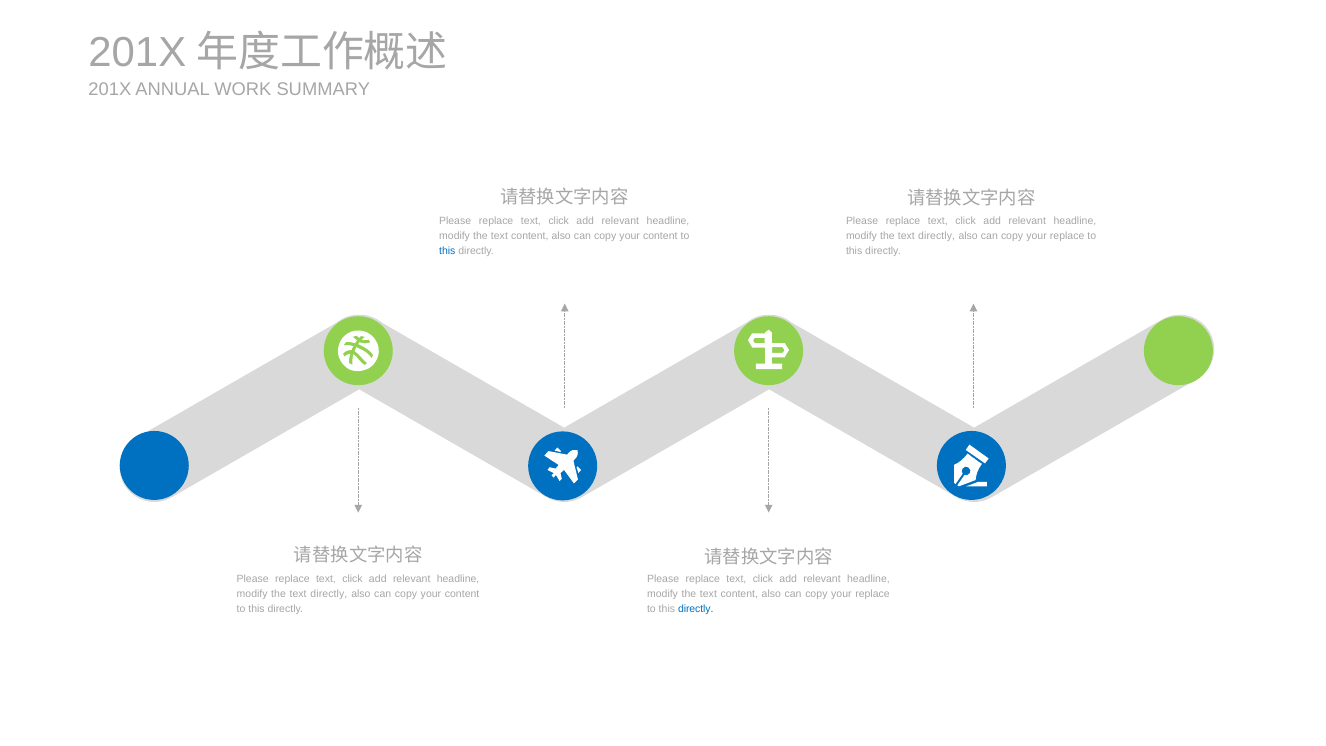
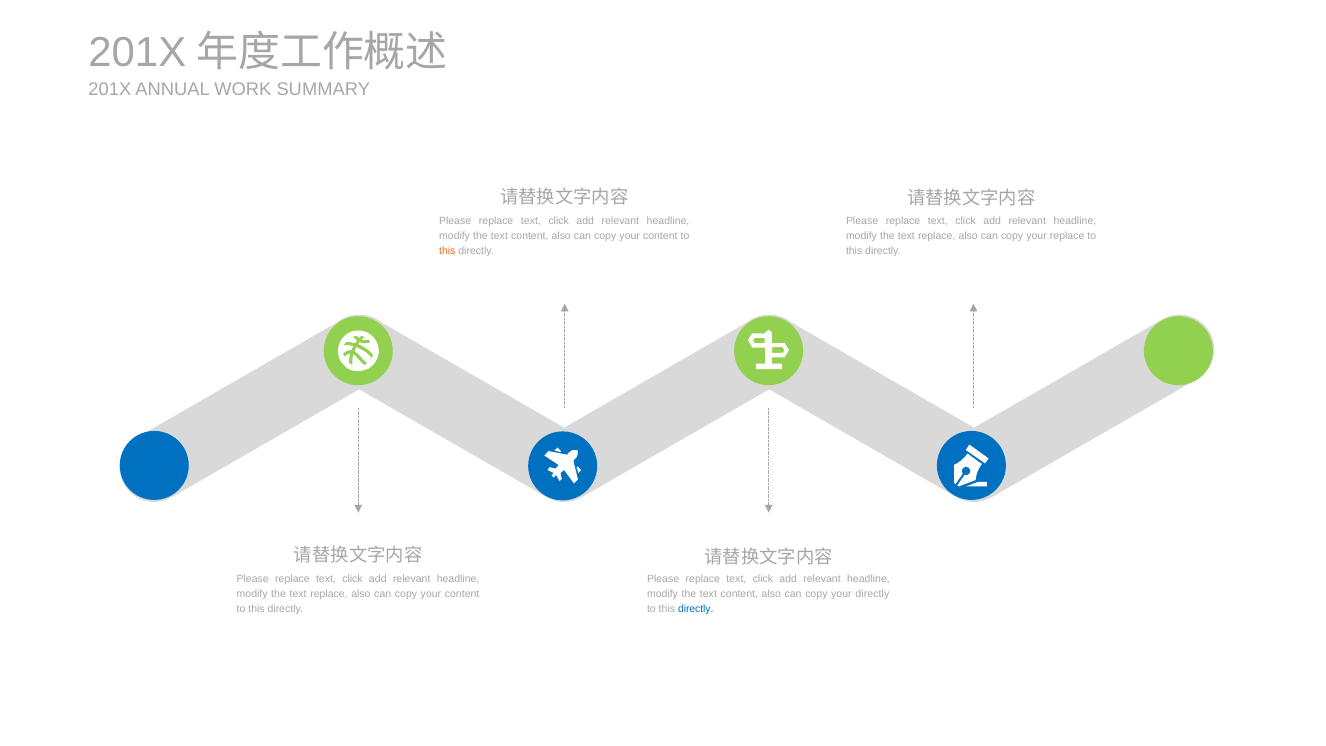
directly: directly -> replace (937, 236)
this colour: blue -> orange (447, 251)
directly: directly -> replace (329, 594)
replace: replace -> directly (872, 594)
